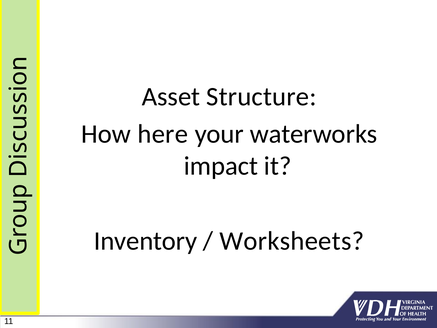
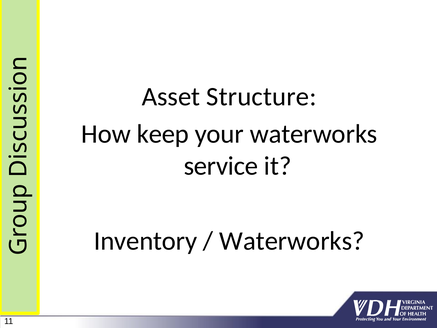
here: here -> keep (163, 134)
impact: impact -> service (221, 166)
Worksheets: Worksheets -> Waterworks (292, 241)
